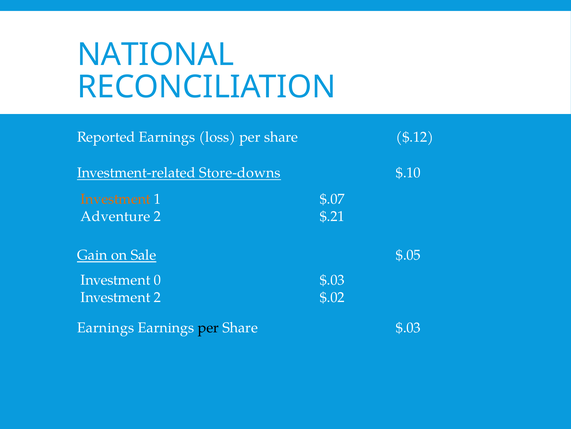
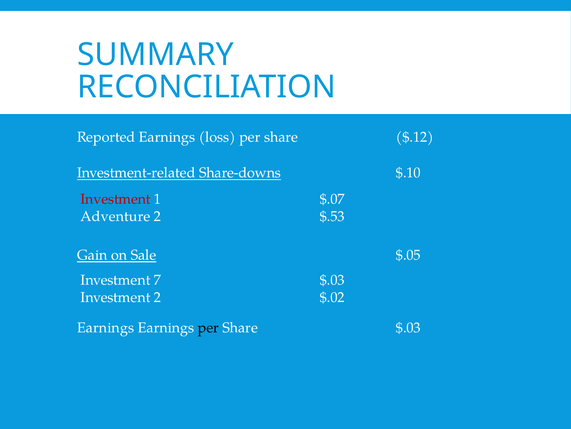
NATIONAL: NATIONAL -> SUMMARY (155, 54)
Store-downs: Store-downs -> Share-downs (240, 172)
Investment colour: orange -> red (116, 199)
$.21: $.21 -> $.53 (332, 216)
0: 0 -> 7 (157, 280)
